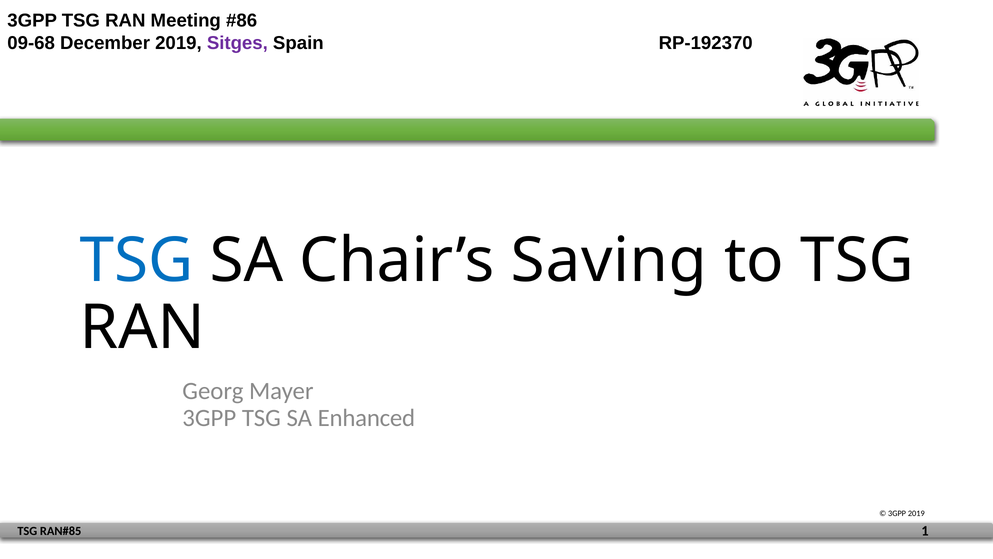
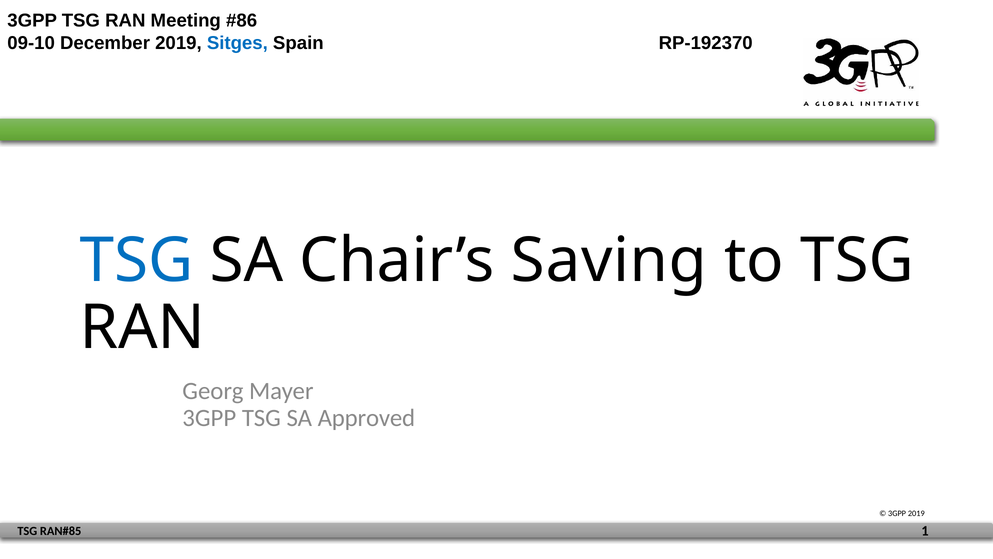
09-68: 09-68 -> 09-10 (31, 43)
Sitges colour: purple -> blue (237, 43)
Enhanced: Enhanced -> Approved (366, 418)
